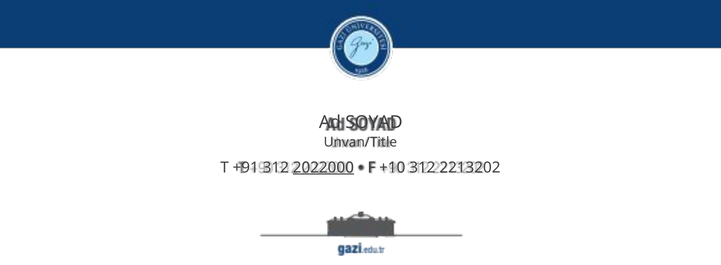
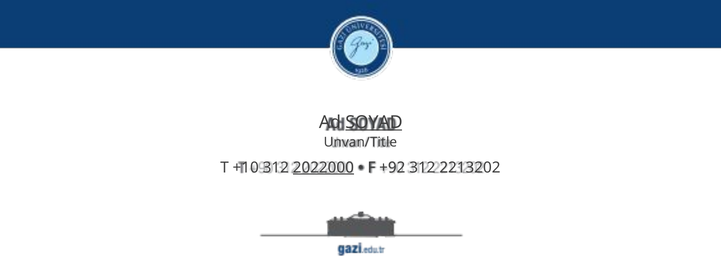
SOYAD underline: none -> present (374, 122)
+91: +91 -> +10 (246, 167)
+10: +10 -> +92 (392, 167)
